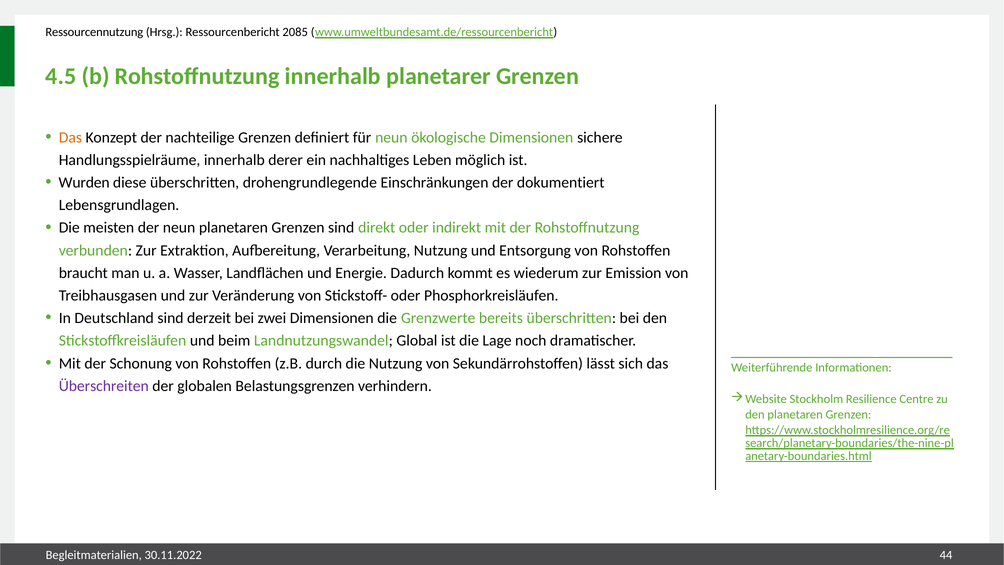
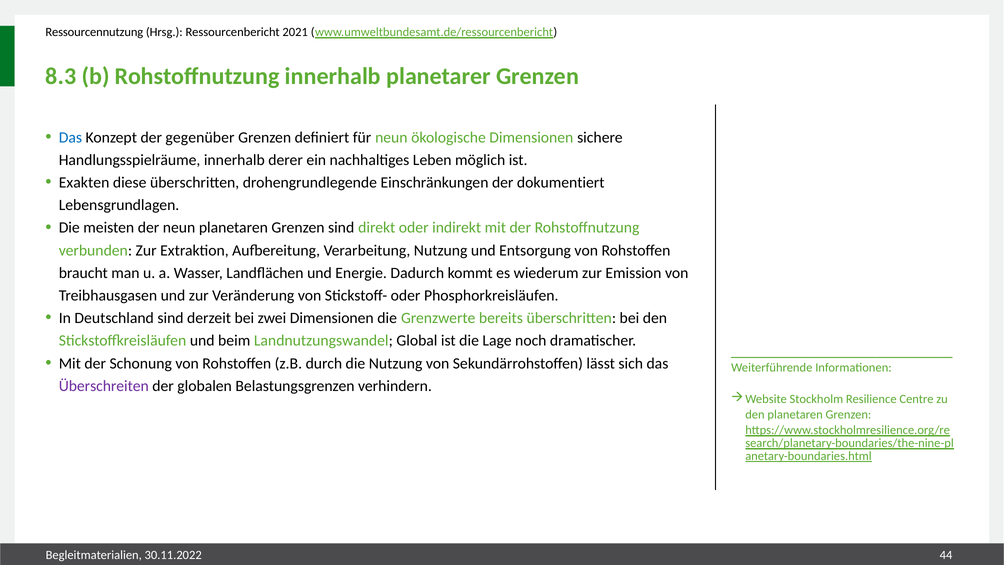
2085: 2085 -> 2021 (295, 32)
4.5: 4.5 -> 8.3 (61, 76)
Das colour: orange -> blue (70, 137)
nachteilige: nachteilige -> gegenüber (200, 137)
Wurden: Wurden -> Exakten (84, 182)
